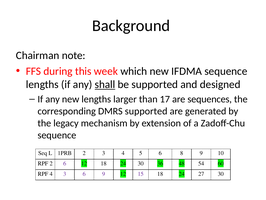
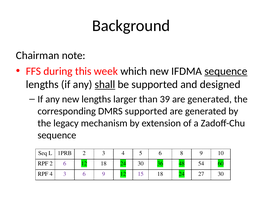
sequence underline: none -> present (226, 71)
17: 17 -> 39 (165, 99)
sequences: sequences -> generated (210, 99)
